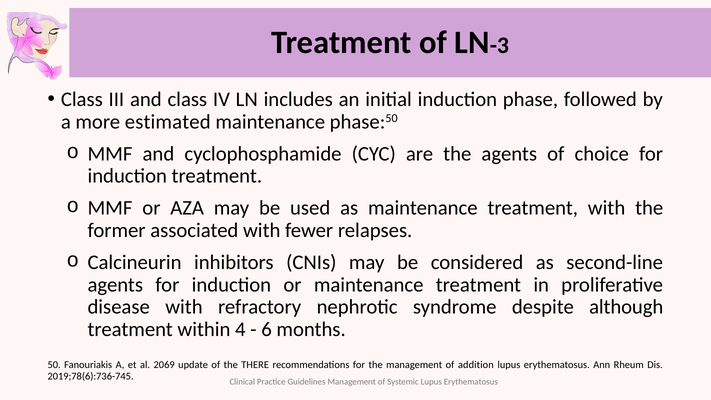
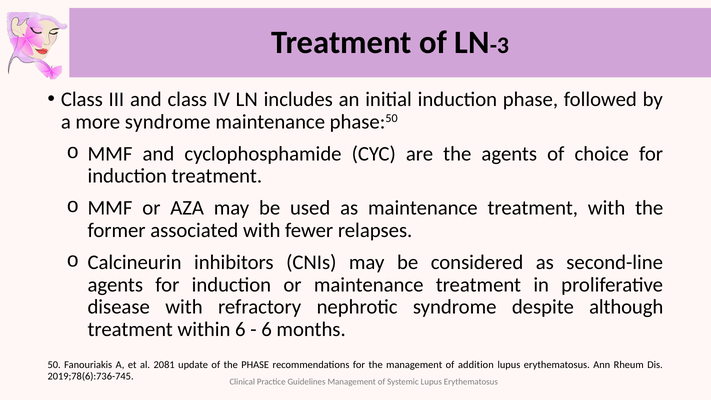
more estimated: estimated -> syndrome (168, 122)
within 4: 4 -> 6 (240, 329)
2069: 2069 -> 2081 (164, 365)
the THERE: THERE -> PHASE (255, 365)
